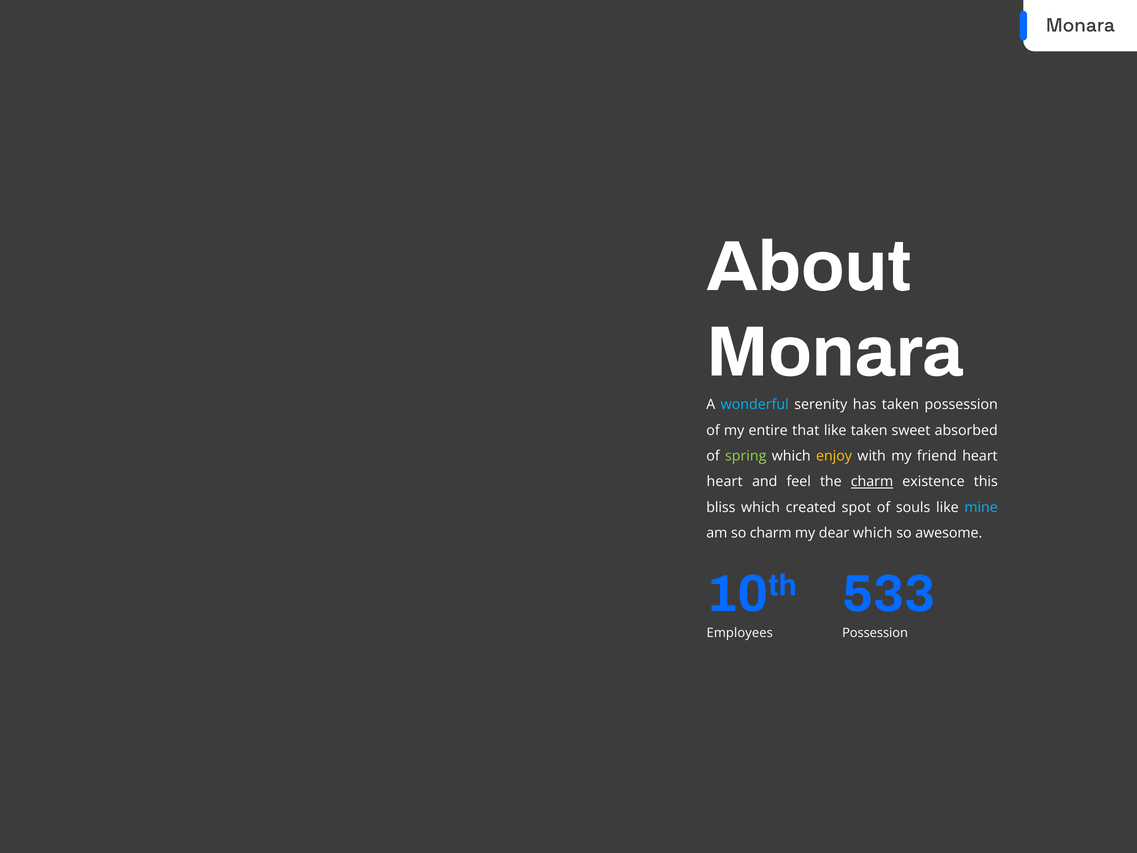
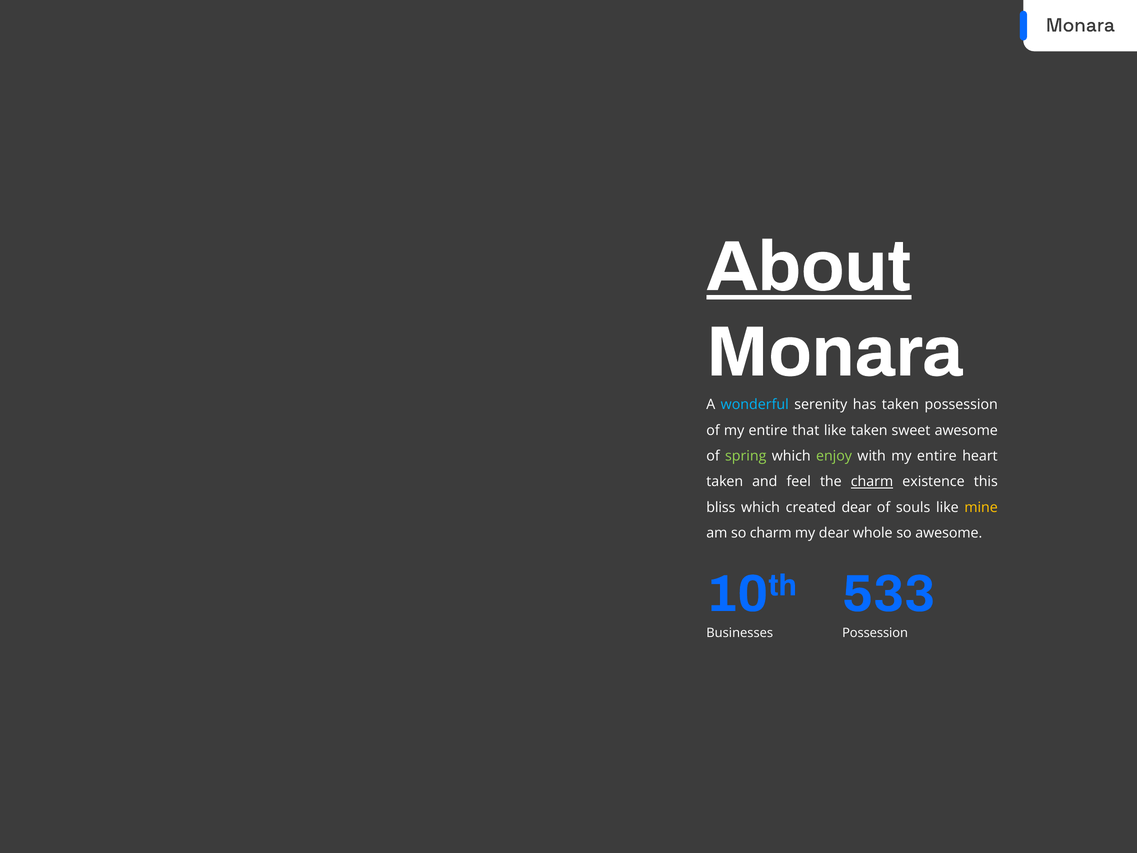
About underline: none -> present (809, 267)
sweet absorbed: absorbed -> awesome (966, 430)
enjoy colour: yellow -> light green (834, 456)
with my friend: friend -> entire (937, 456)
heart: heart -> taken (725, 482)
created spot: spot -> dear (856, 507)
mine colour: light blue -> yellow (981, 507)
dear which: which -> whole (873, 533)
Employees: Employees -> Businesses (740, 633)
